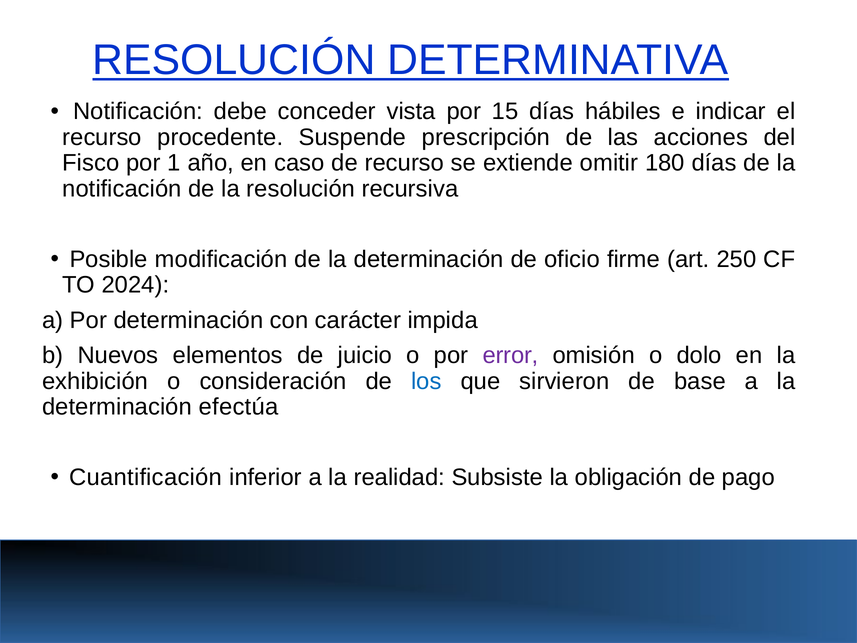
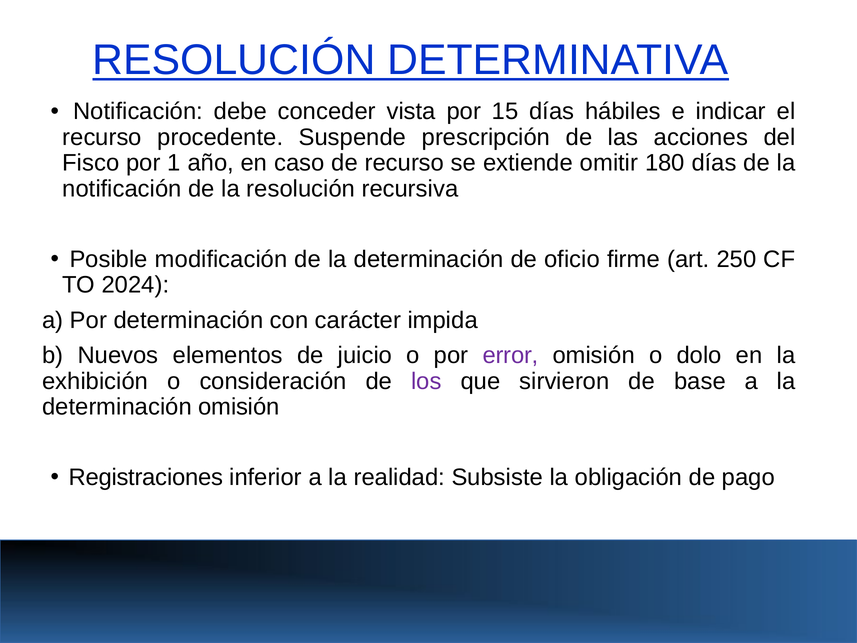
los colour: blue -> purple (426, 381)
determinación efectúa: efectúa -> omisión (239, 407)
Cuantificación: Cuantificación -> Registraciones (146, 477)
